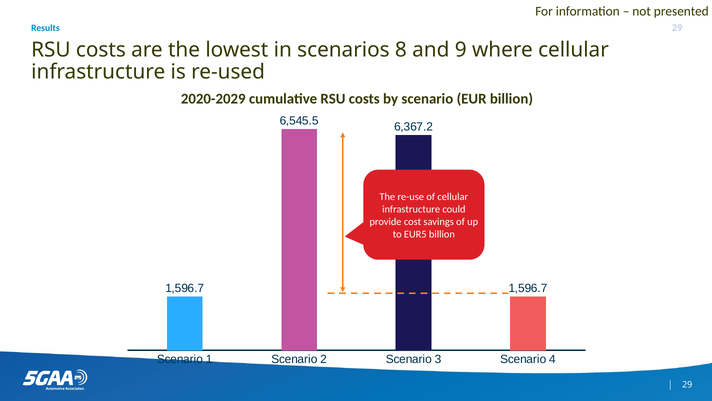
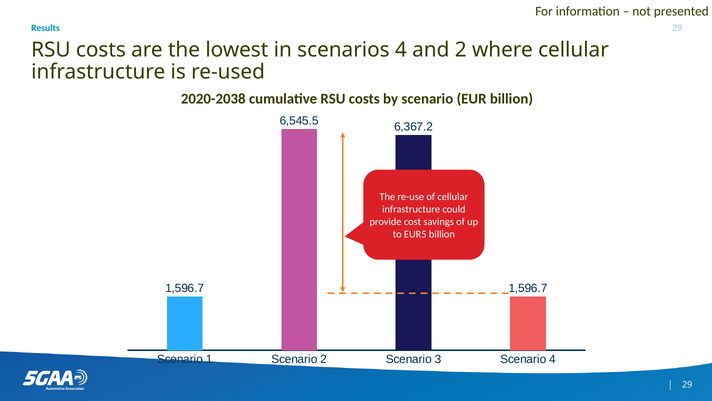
scenarios 8: 8 -> 4 (401, 50)
and 9: 9 -> 2 (461, 50)
2020-2029: 2020-2029 -> 2020-2038 (213, 99)
